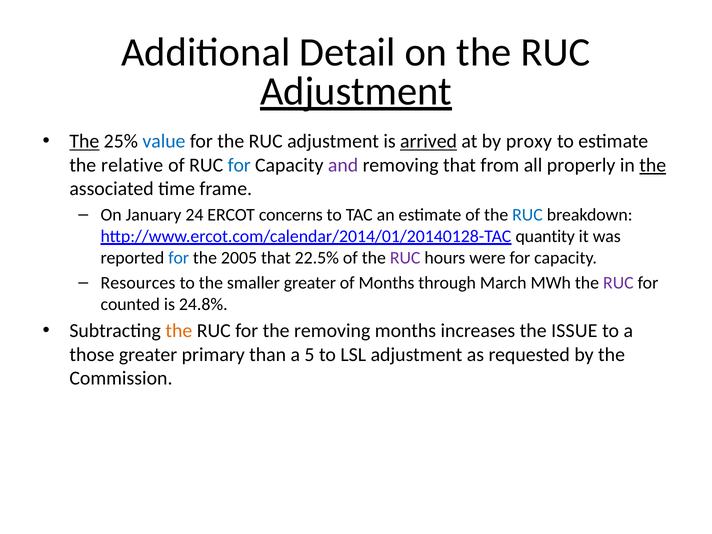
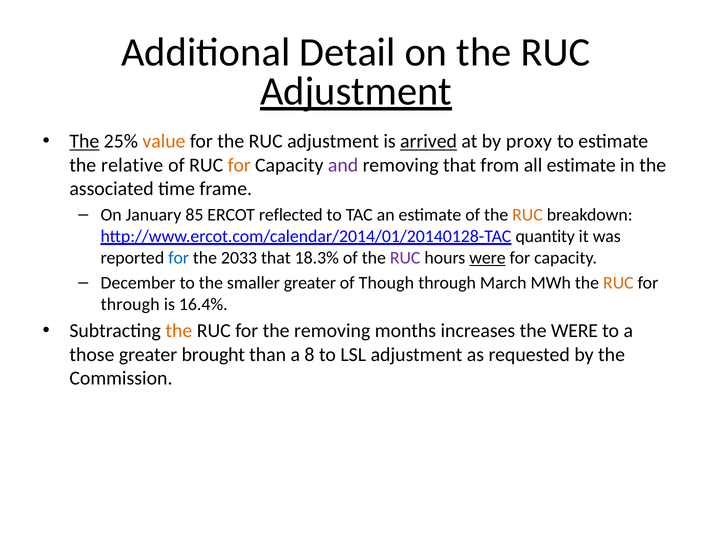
value colour: blue -> orange (164, 141)
for colour: blue -> orange (239, 165)
all properly: properly -> estimate (581, 165)
the underline: present -> none (653, 165)
24: 24 -> 85 (194, 215)
concerns: concerns -> reflected (291, 215)
RUC colour: blue -> orange (527, 215)
2005: 2005 -> 2033 (239, 258)
22.5%: 22.5% -> 18.3% (317, 258)
were underline: none -> present (488, 258)
Resources: Resources -> December (138, 283)
of Months: Months -> Though (386, 283)
RUC colour: purple -> orange (618, 283)
counted: counted -> through (130, 304)
24.8%: 24.8% -> 16.4% (203, 304)
the ISSUE: ISSUE -> WERE (574, 331)
primary: primary -> brought (213, 355)
5: 5 -> 8 (309, 355)
